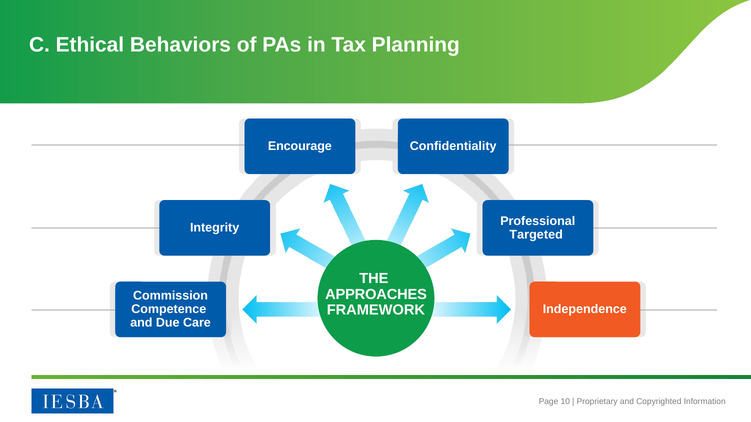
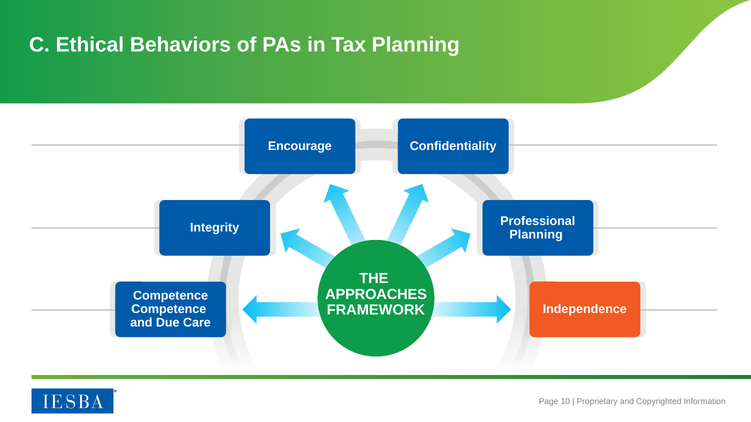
Targeted: Targeted -> Planning (536, 235)
Commission: Commission -> Competence (171, 296)
